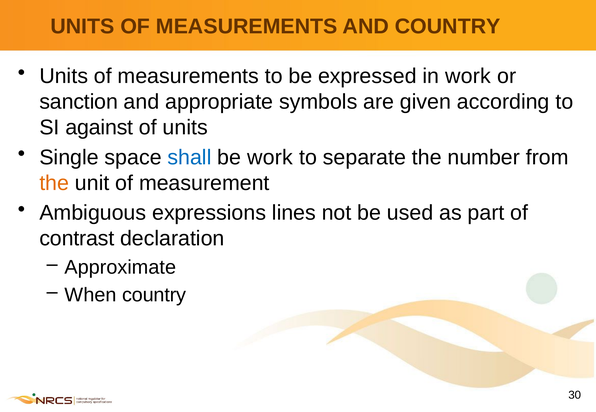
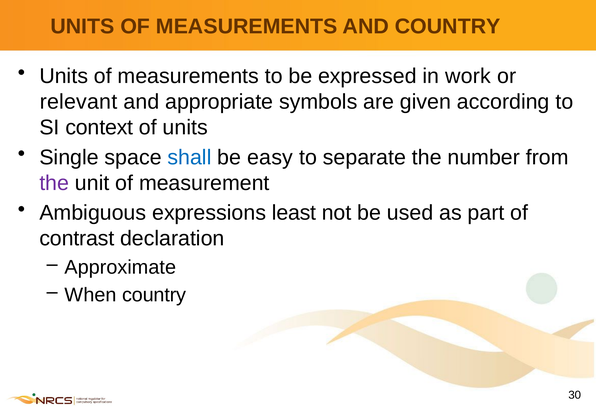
sanction: sanction -> relevant (78, 102)
against: against -> context (99, 128)
be work: work -> easy (270, 158)
the colour: orange -> purple (54, 183)
lines: lines -> least (294, 213)
